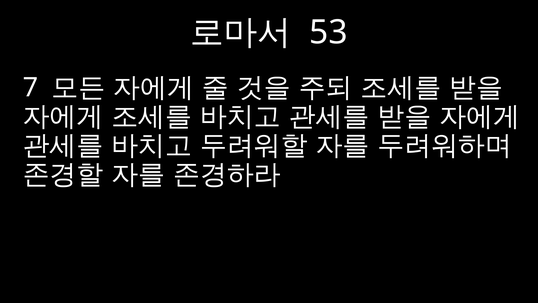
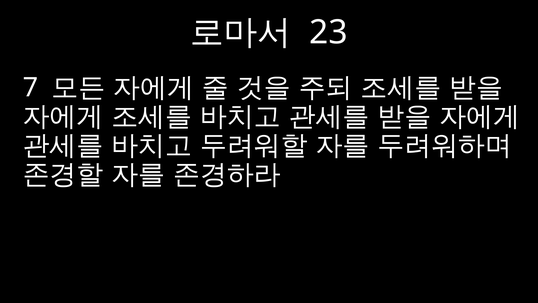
53: 53 -> 23 (328, 32)
